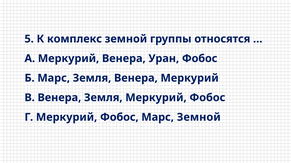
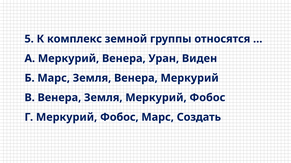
Уран Фобос: Фобос -> Виден (200, 59)
Марс Земной: Земной -> Создать (199, 118)
